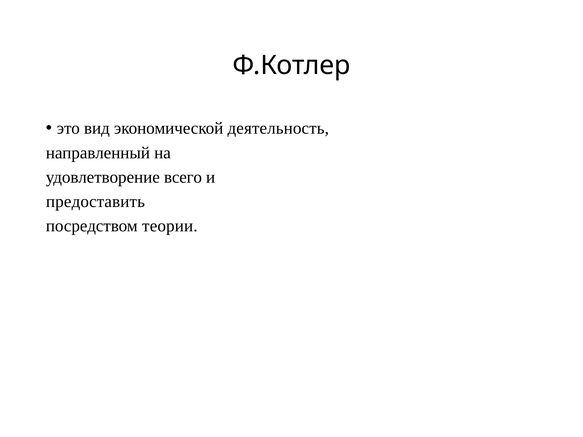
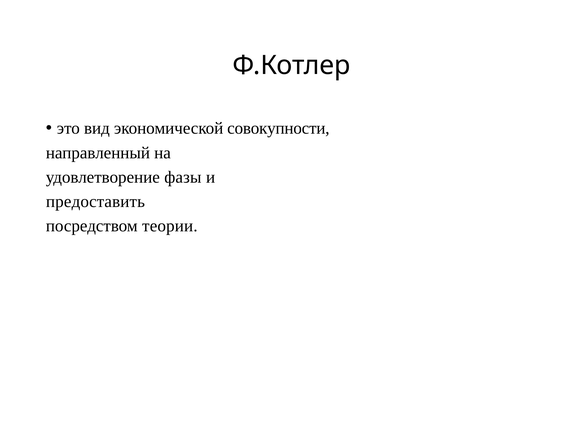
деятельность: деятельность -> совокупности (278, 128)
всего: всего -> фазы (183, 177)
